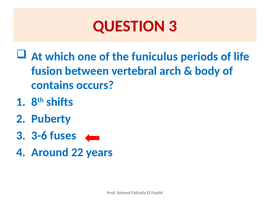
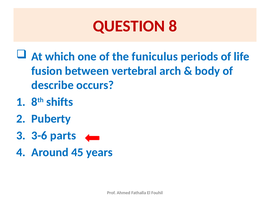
QUESTION 3: 3 -> 8 (173, 26)
contains: contains -> describe (53, 85)
fuses: fuses -> parts (63, 136)
22: 22 -> 45 (77, 153)
